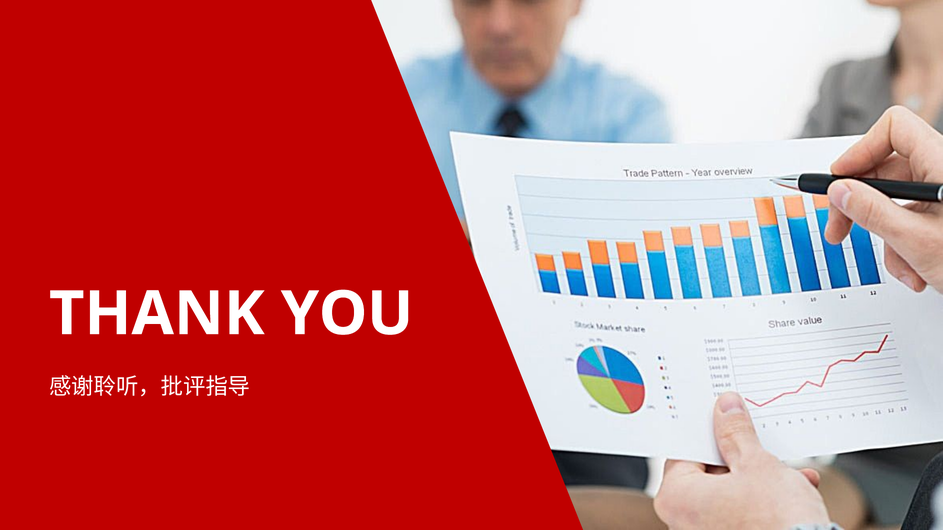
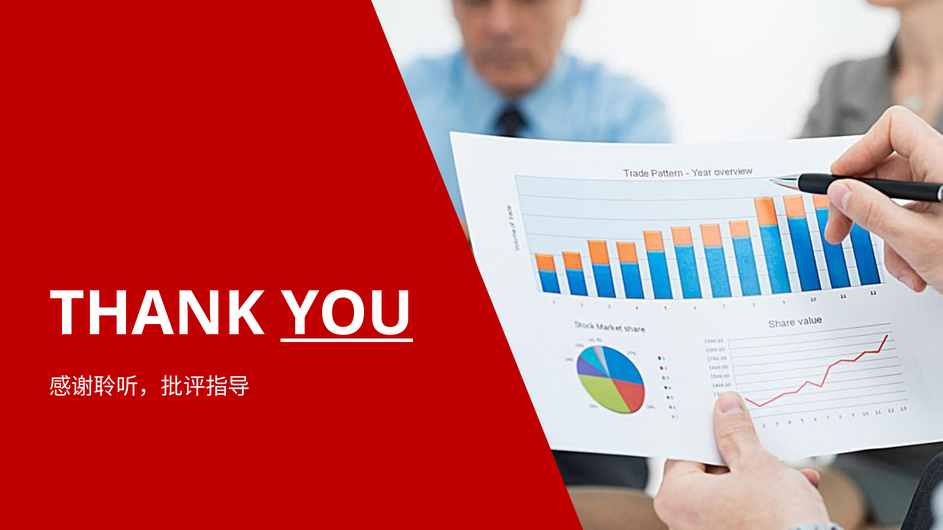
YOU underline: none -> present (347, 314)
